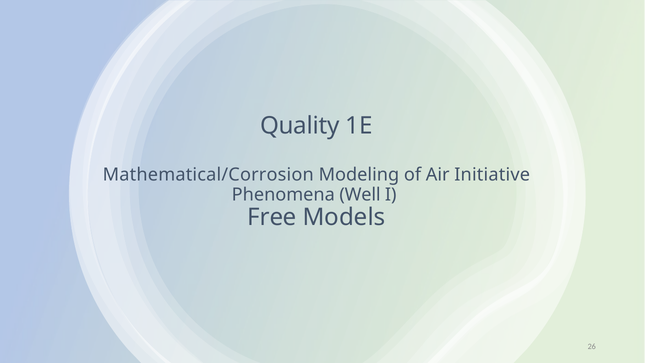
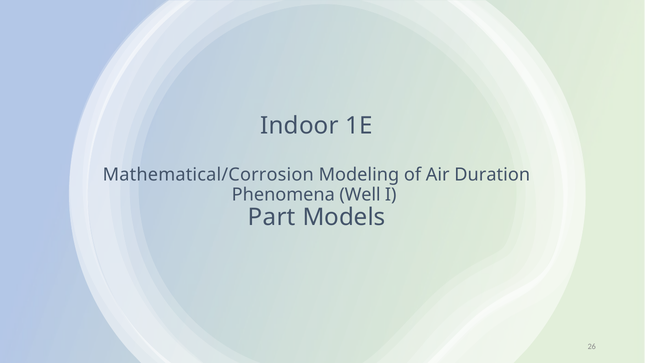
Quality: Quality -> Indoor (300, 126)
Initiative: Initiative -> Duration (492, 175)
Free: Free -> Part (272, 217)
